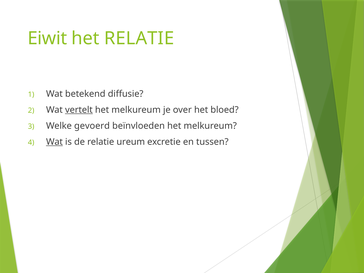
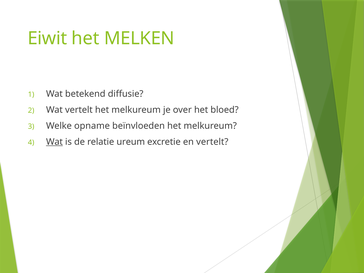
het RELATIE: RELATIE -> MELKEN (139, 38)
vertelt underline: present -> none (79, 110)
gevoerd: gevoerd -> opname (92, 126)
en tussen: tussen -> vertelt (212, 142)
